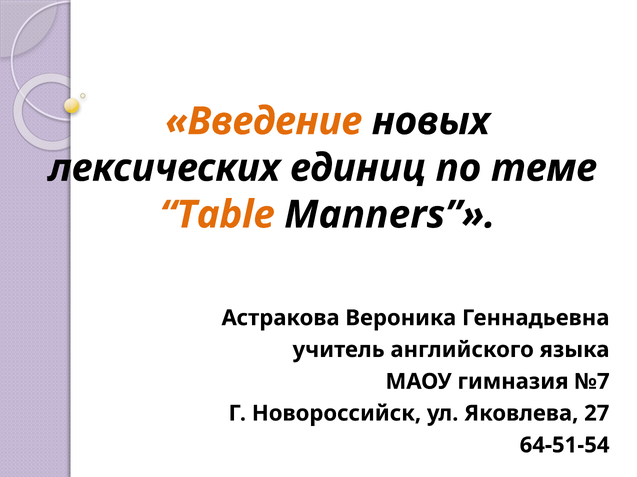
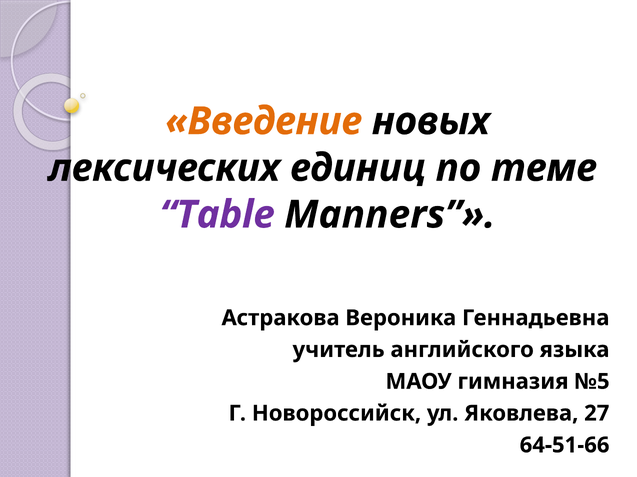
Table colour: orange -> purple (217, 215)
№7: №7 -> №5 (592, 382)
64-51-54: 64-51-54 -> 64-51-66 (565, 446)
